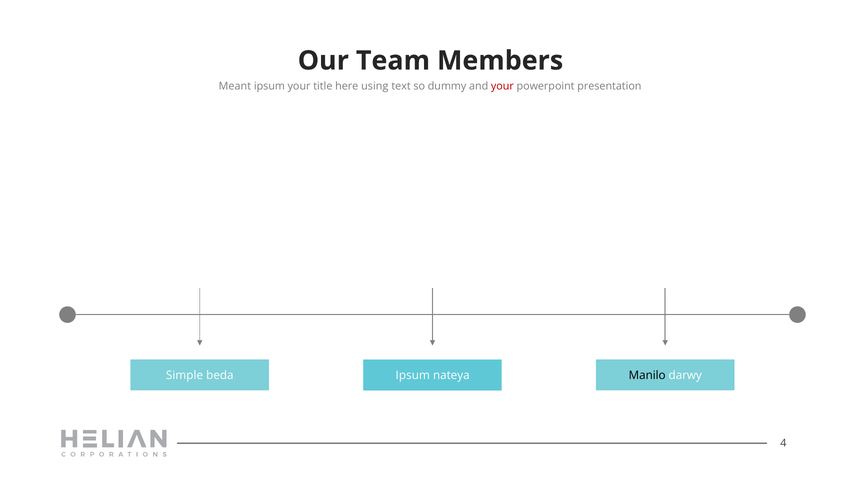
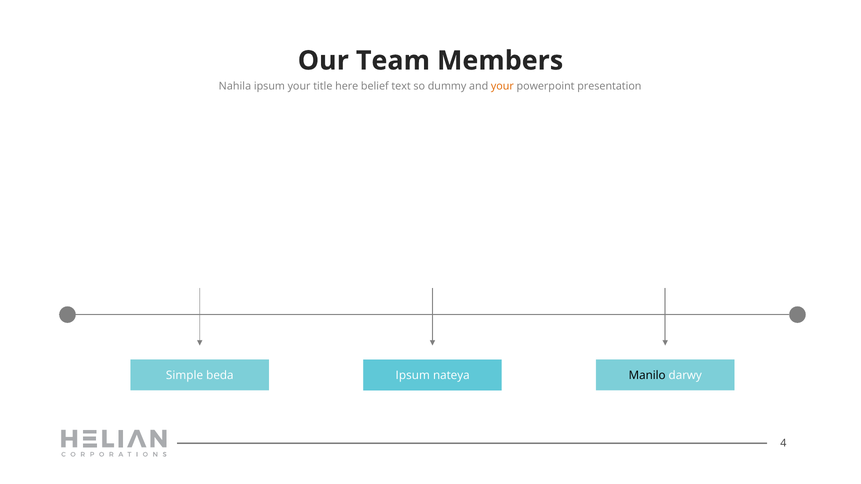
Meant: Meant -> Nahila (235, 86)
using: using -> belief (375, 86)
your colour: red -> orange (502, 86)
